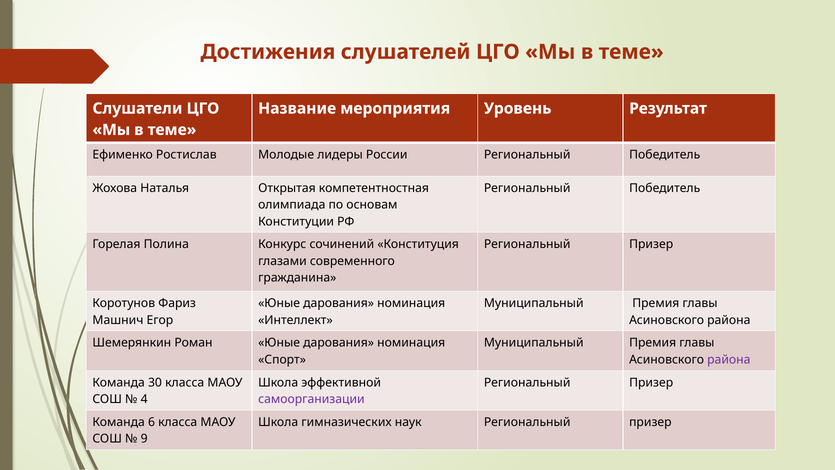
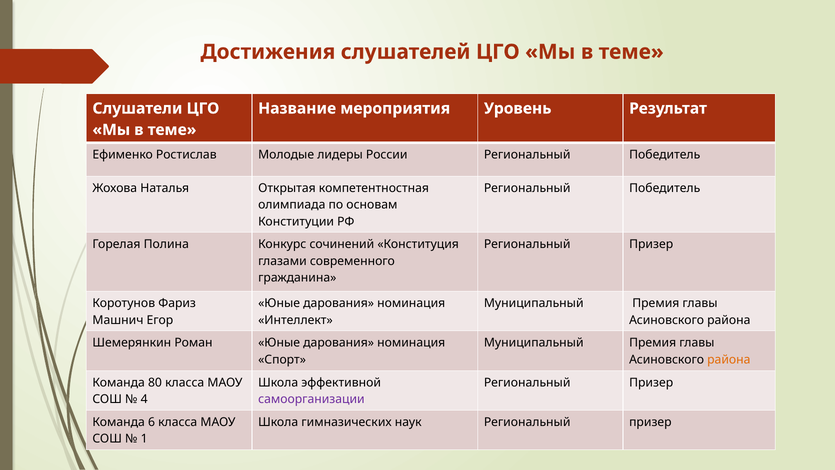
района colour: purple -> orange (729, 359)
30: 30 -> 80 (155, 383)
9: 9 -> 1 (144, 439)
